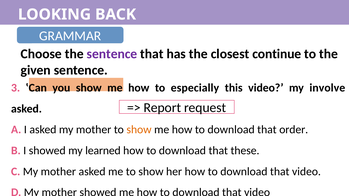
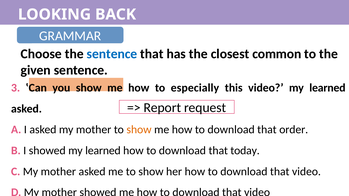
sentence colour: purple -> blue (112, 54)
continue: continue -> common (277, 54)
video my involve: involve -> learned (327, 88)
these: these -> today (245, 151)
